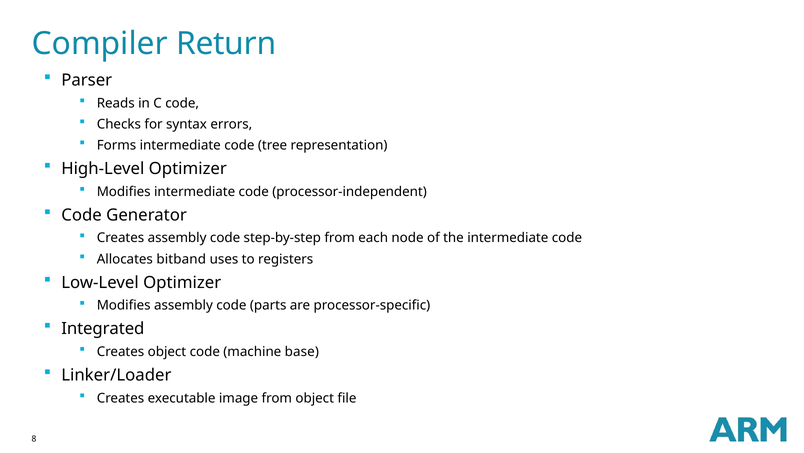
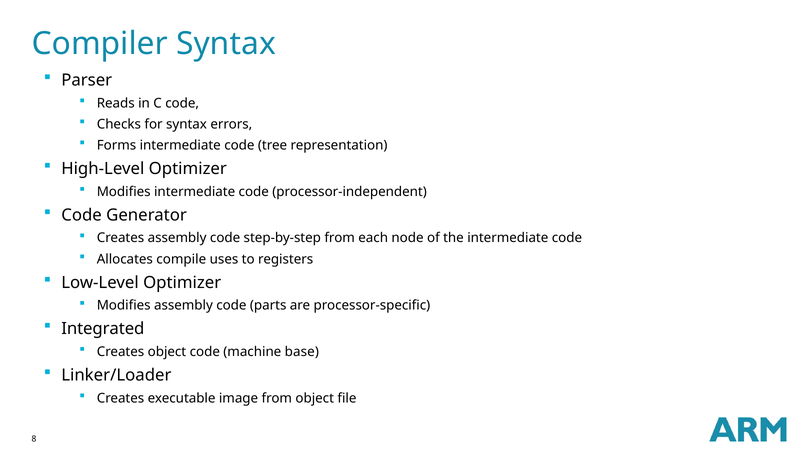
Compiler Return: Return -> Syntax (226, 44)
bitband: bitband -> compile (181, 259)
